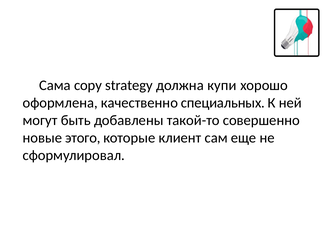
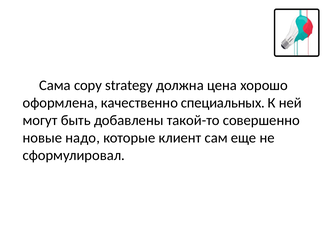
купи: купи -> цена (222, 85)
этого: этого -> надо (83, 138)
